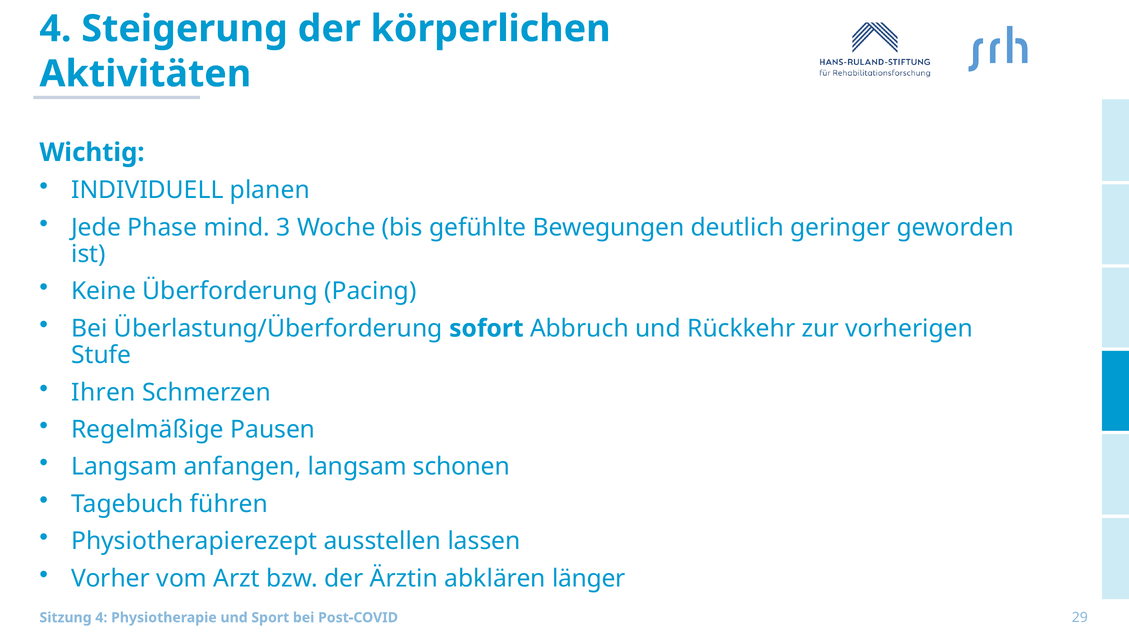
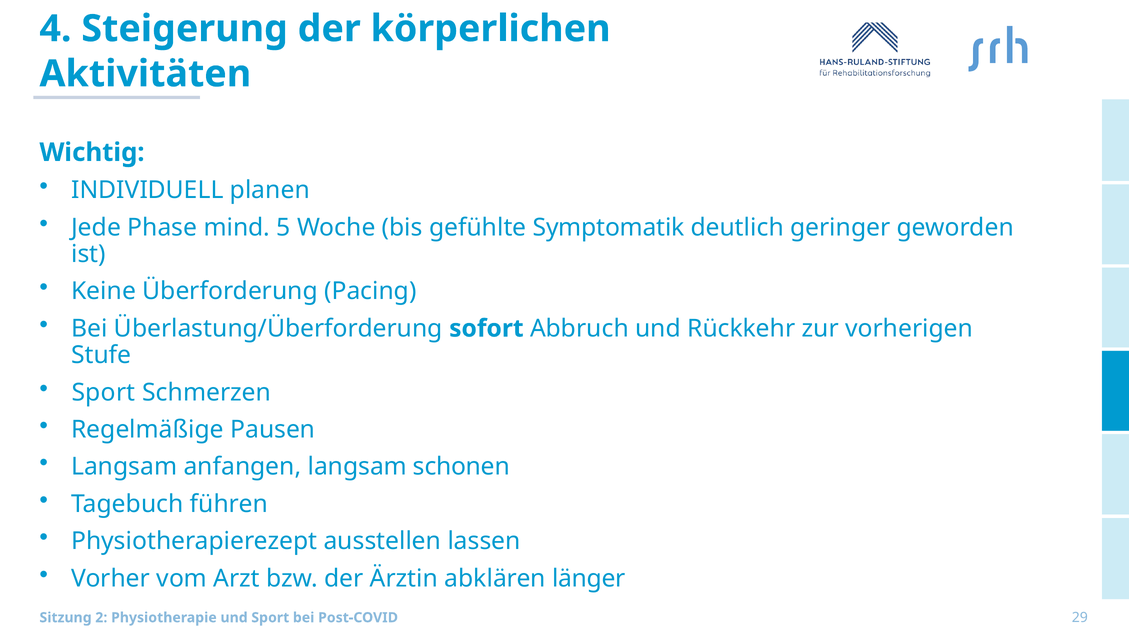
3: 3 -> 5 (284, 227)
Bewegungen: Bewegungen -> Symptomatik (609, 227)
Ihren: Ihren -> Sport (103, 392)
Sitzung 4: 4 -> 2 (101, 618)
